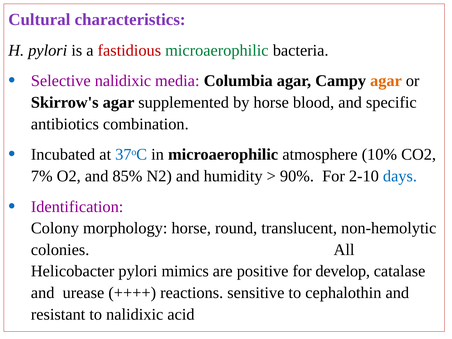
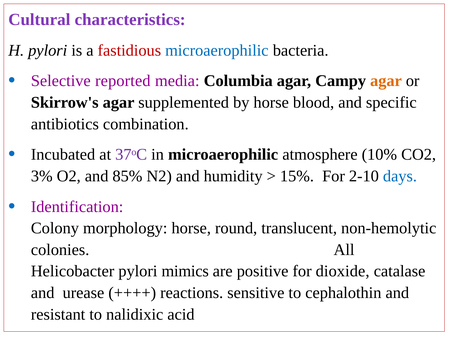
microaerophilic colour: green -> blue (217, 50)
Selective nalidixic: nalidixic -> reported (123, 81)
37ᵒC colour: blue -> purple (131, 155)
7%: 7% -> 3% (42, 176)
90%: 90% -> 15% (297, 176)
develop: develop -> dioxide (343, 271)
